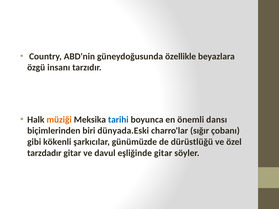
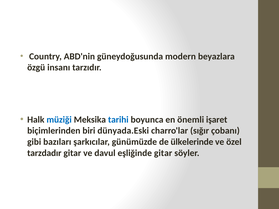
özellikle: özellikle -> modern (180, 56)
müziği colour: orange -> blue (59, 120)
dansı: dansı -> işaret (217, 120)
kökenli: kökenli -> bazıları (57, 142)
dürüstlüğü: dürüstlüğü -> ülkelerinde (192, 142)
